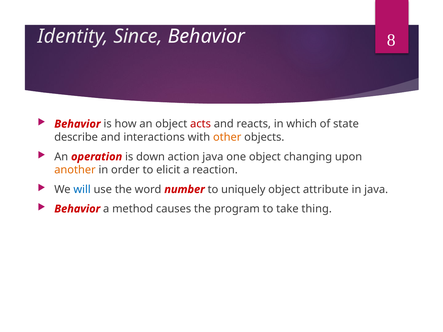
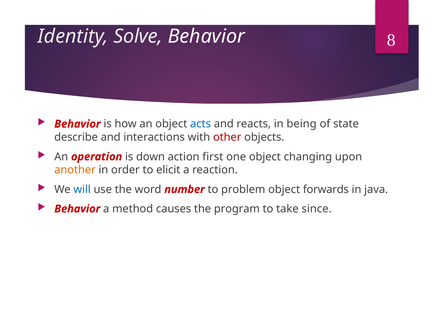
Since: Since -> Solve (138, 36)
acts colour: red -> blue (201, 124)
which: which -> being (302, 124)
other colour: orange -> red (227, 137)
action java: java -> first (213, 157)
uniquely: uniquely -> problem (243, 190)
attribute: attribute -> forwards (326, 190)
thing: thing -> since (317, 209)
